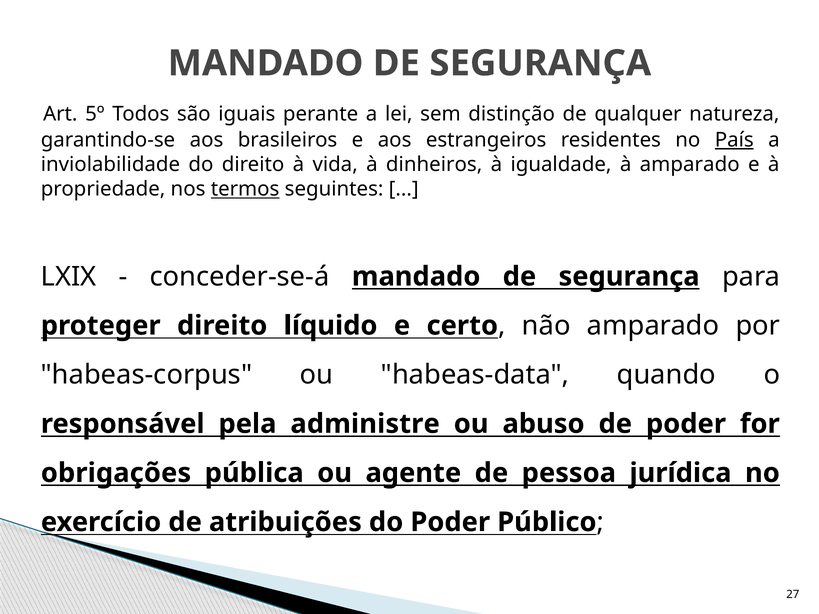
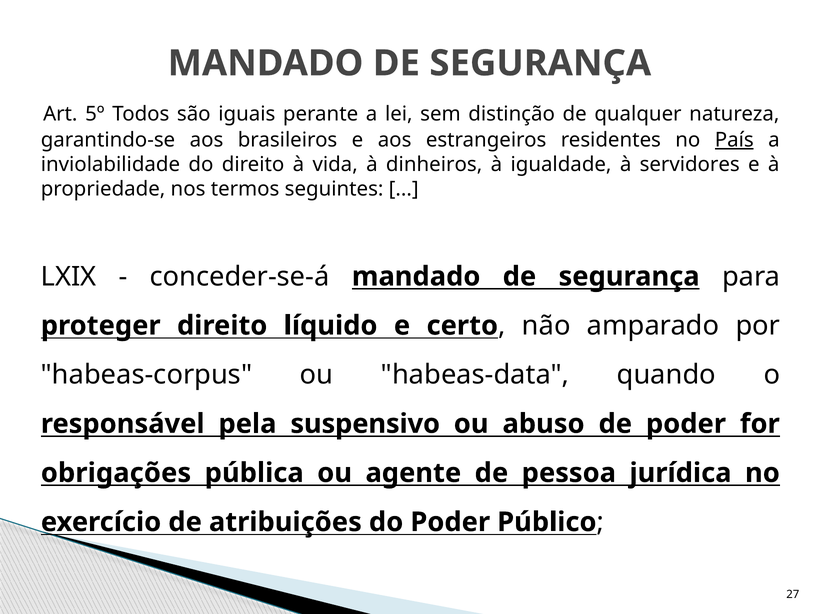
à amparado: amparado -> servidores (690, 165)
termos underline: present -> none (245, 189)
administre: administre -> suspensivo (365, 424)
